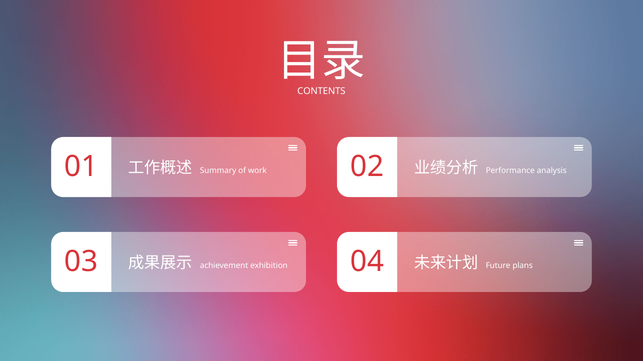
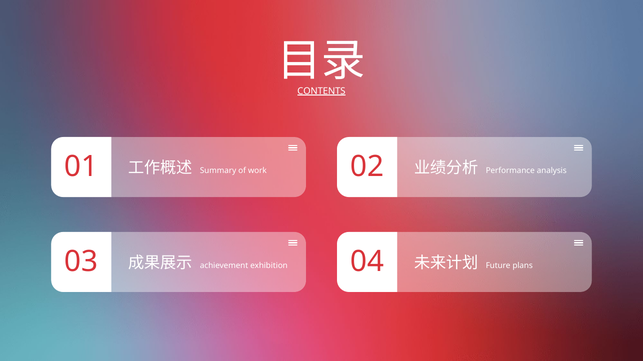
CONTENTS underline: none -> present (321, 91)
